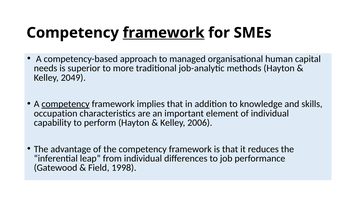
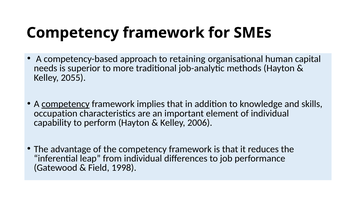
framework underline: present -> none (164, 33)
managed: managed -> retaining (187, 59)
2049: 2049 -> 2055 (73, 78)
